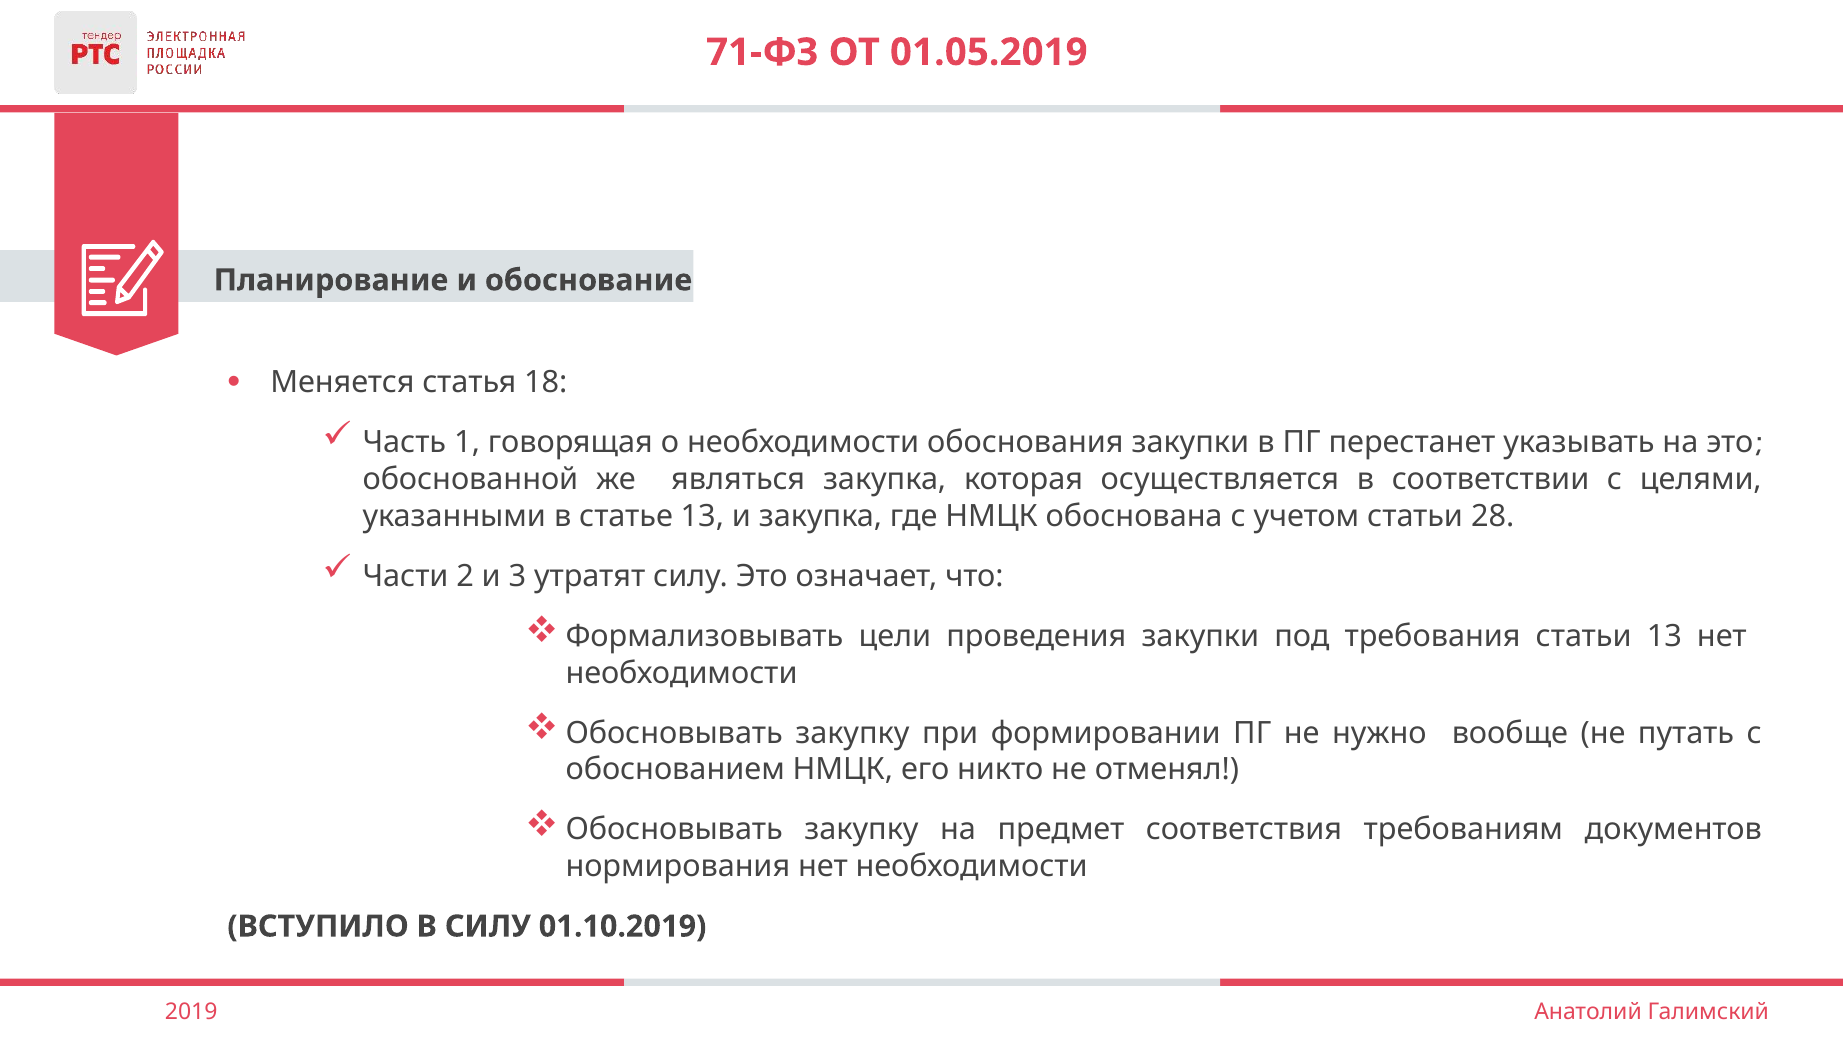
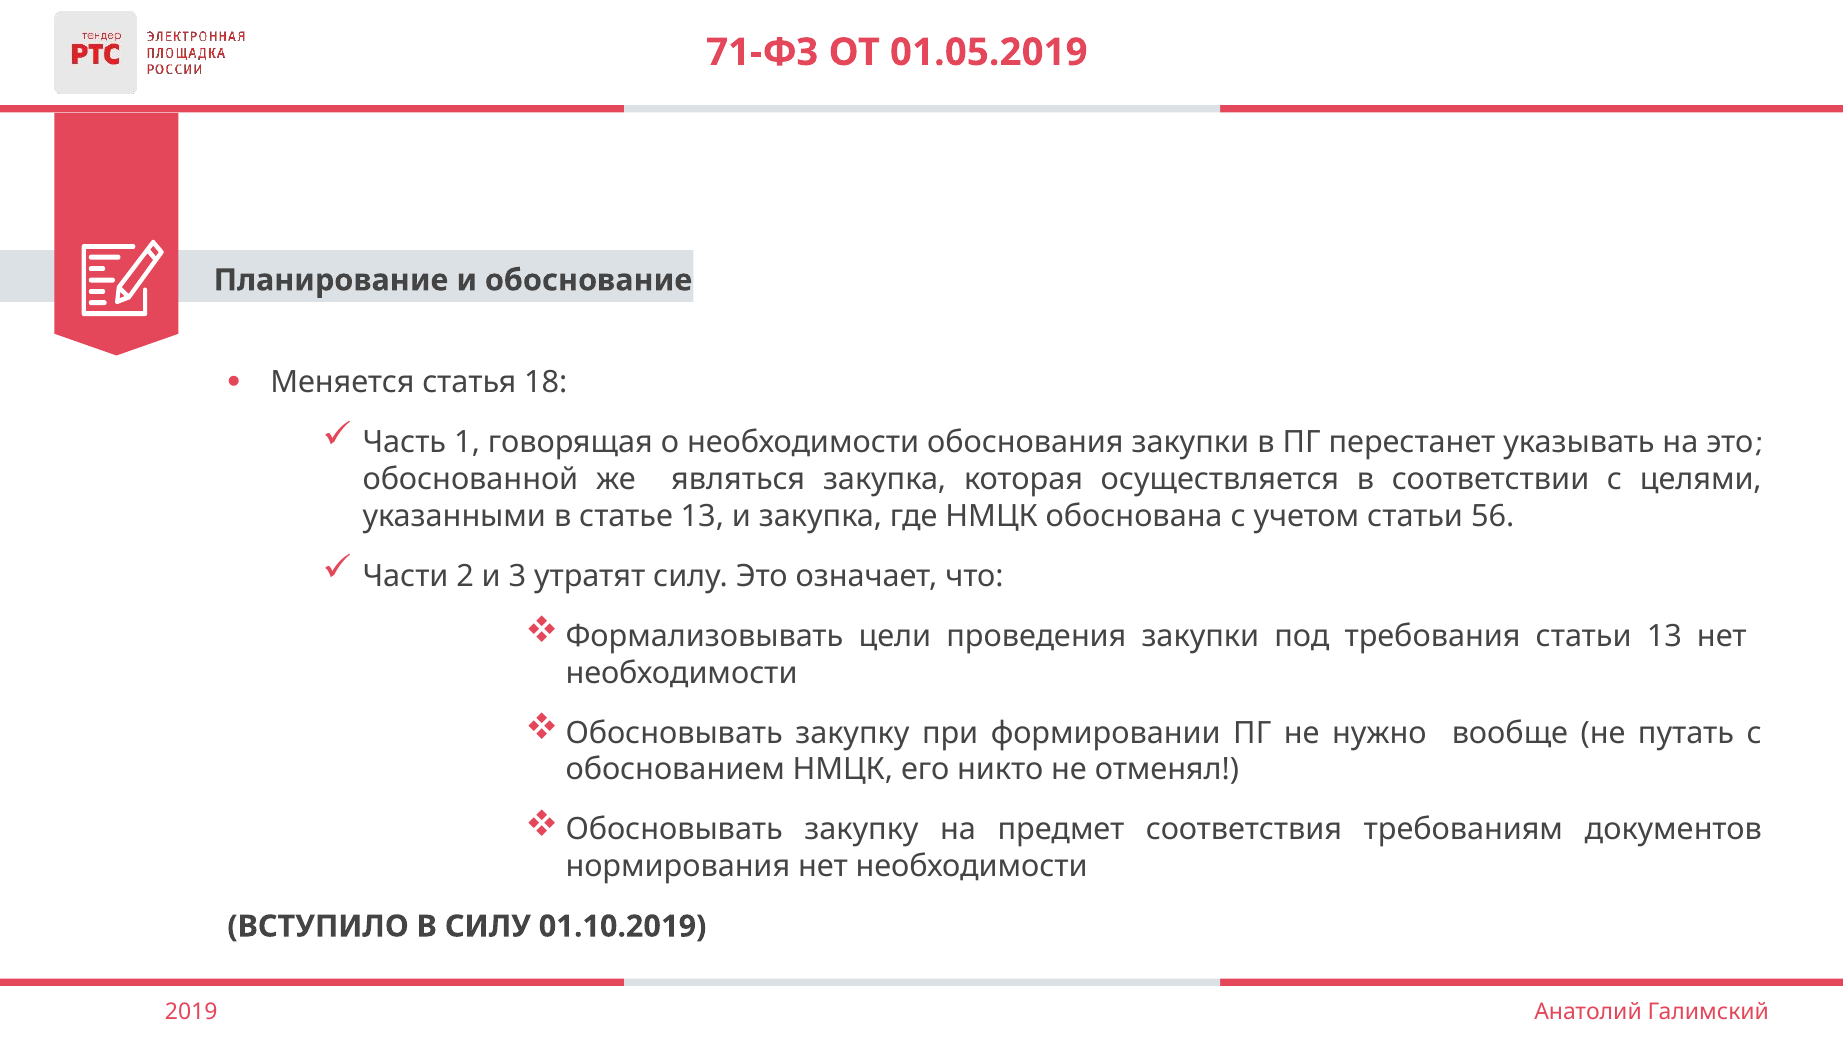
28: 28 -> 56 (1493, 516)
